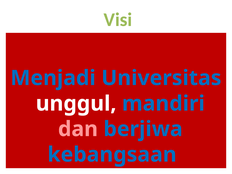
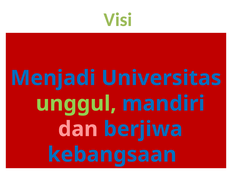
unggul colour: white -> light green (76, 104)
